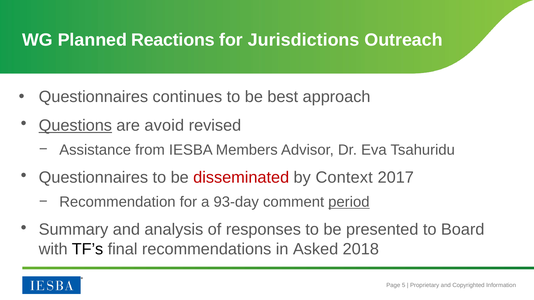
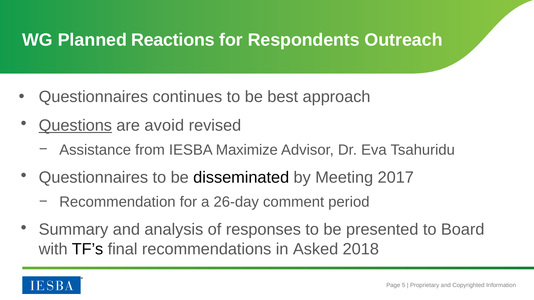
Jurisdictions: Jurisdictions -> Respondents (304, 40)
Members: Members -> Maximize (247, 150)
disseminated colour: red -> black (241, 178)
Context: Context -> Meeting (344, 178)
93-day: 93-day -> 26-day (236, 202)
period underline: present -> none (349, 202)
